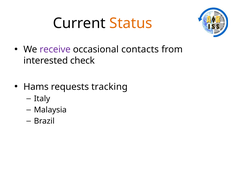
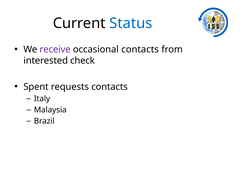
Status colour: orange -> blue (131, 23)
Hams: Hams -> Spent (36, 87)
requests tracking: tracking -> contacts (110, 87)
